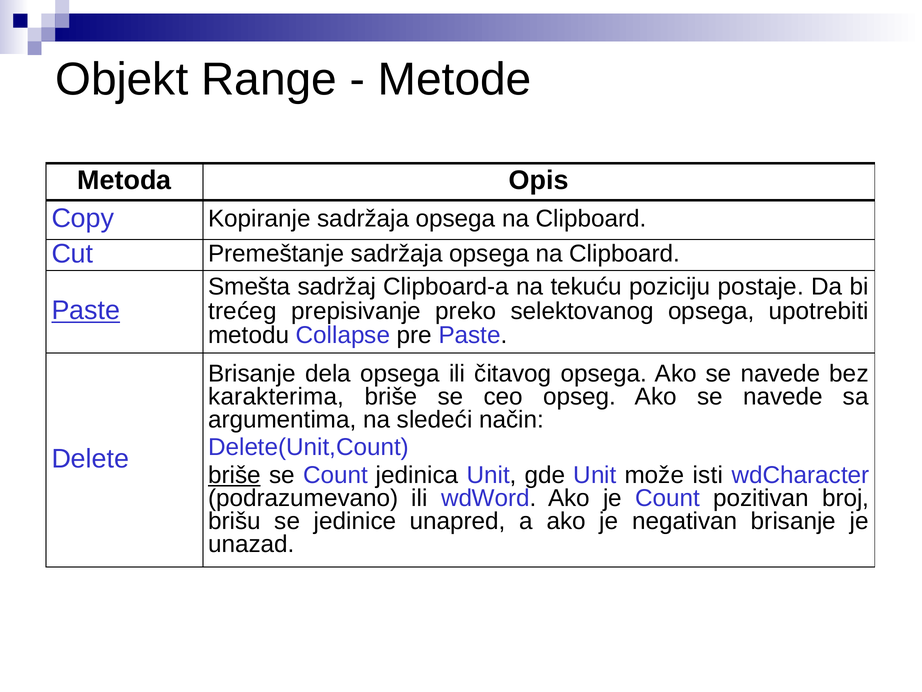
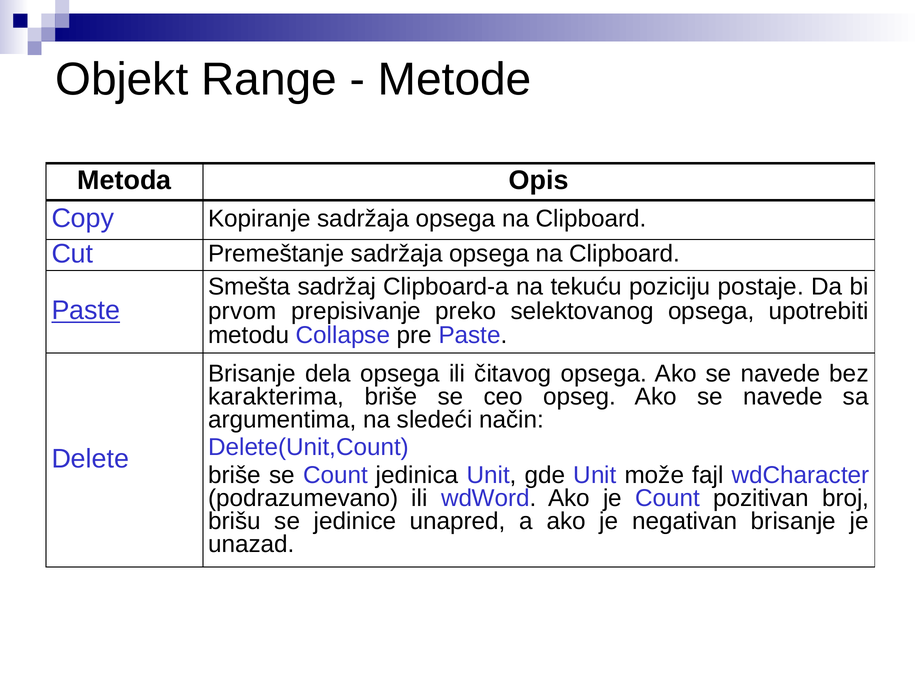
trećeg: trećeg -> prvom (242, 311)
briše underline: present -> none (234, 475)
isti: isti -> fajl (708, 475)
